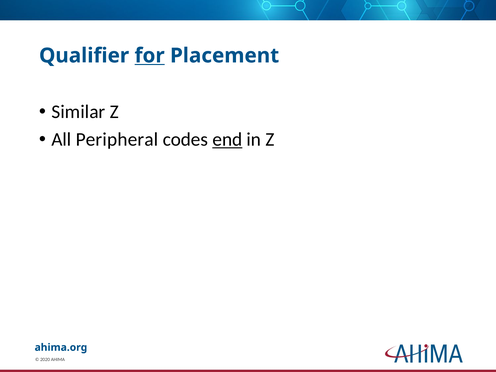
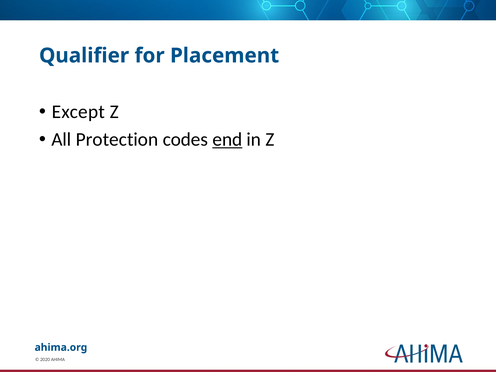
for underline: present -> none (150, 56)
Similar: Similar -> Except (78, 112)
Peripheral: Peripheral -> Protection (117, 140)
